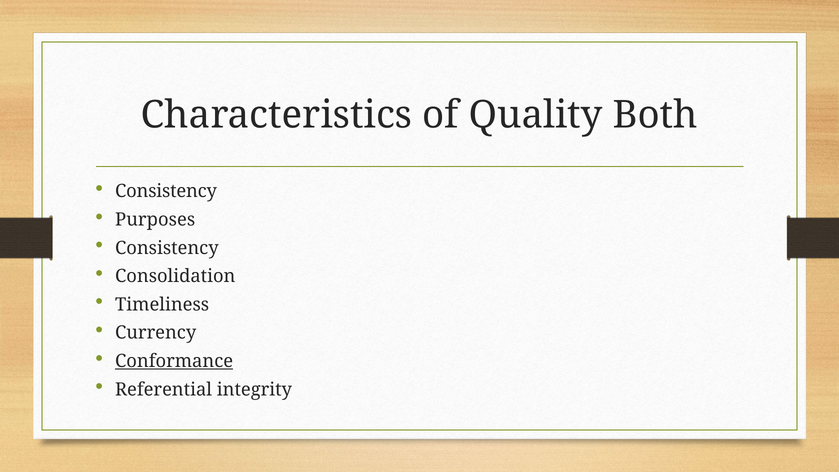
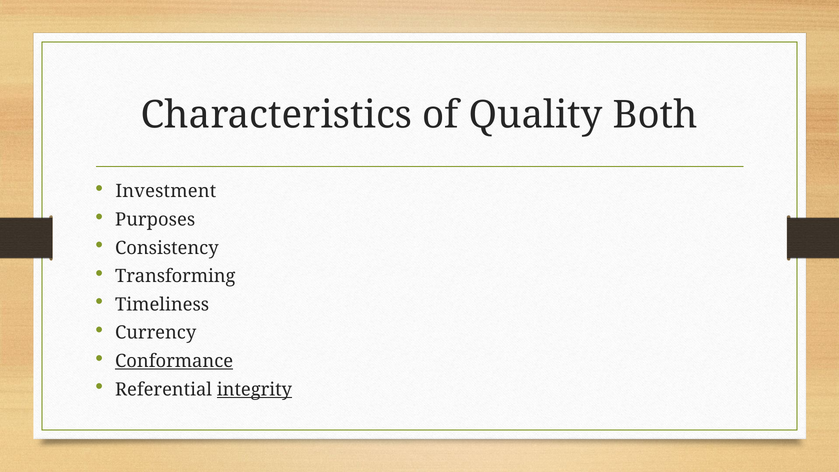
Consistency: Consistency -> Investment (166, 191)
Consolidation: Consolidation -> Transforming (175, 276)
integrity underline: none -> present (254, 389)
